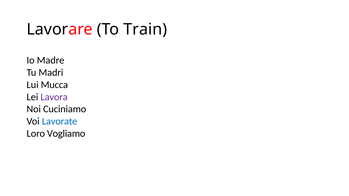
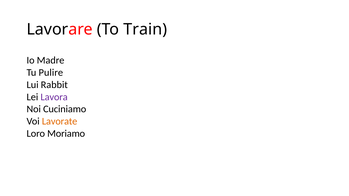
Madri: Madri -> Pulire (51, 73)
Mucca: Mucca -> Rabbit (54, 85)
Lavorate colour: blue -> orange (60, 121)
Vogliamo: Vogliamo -> Moriamo (66, 134)
